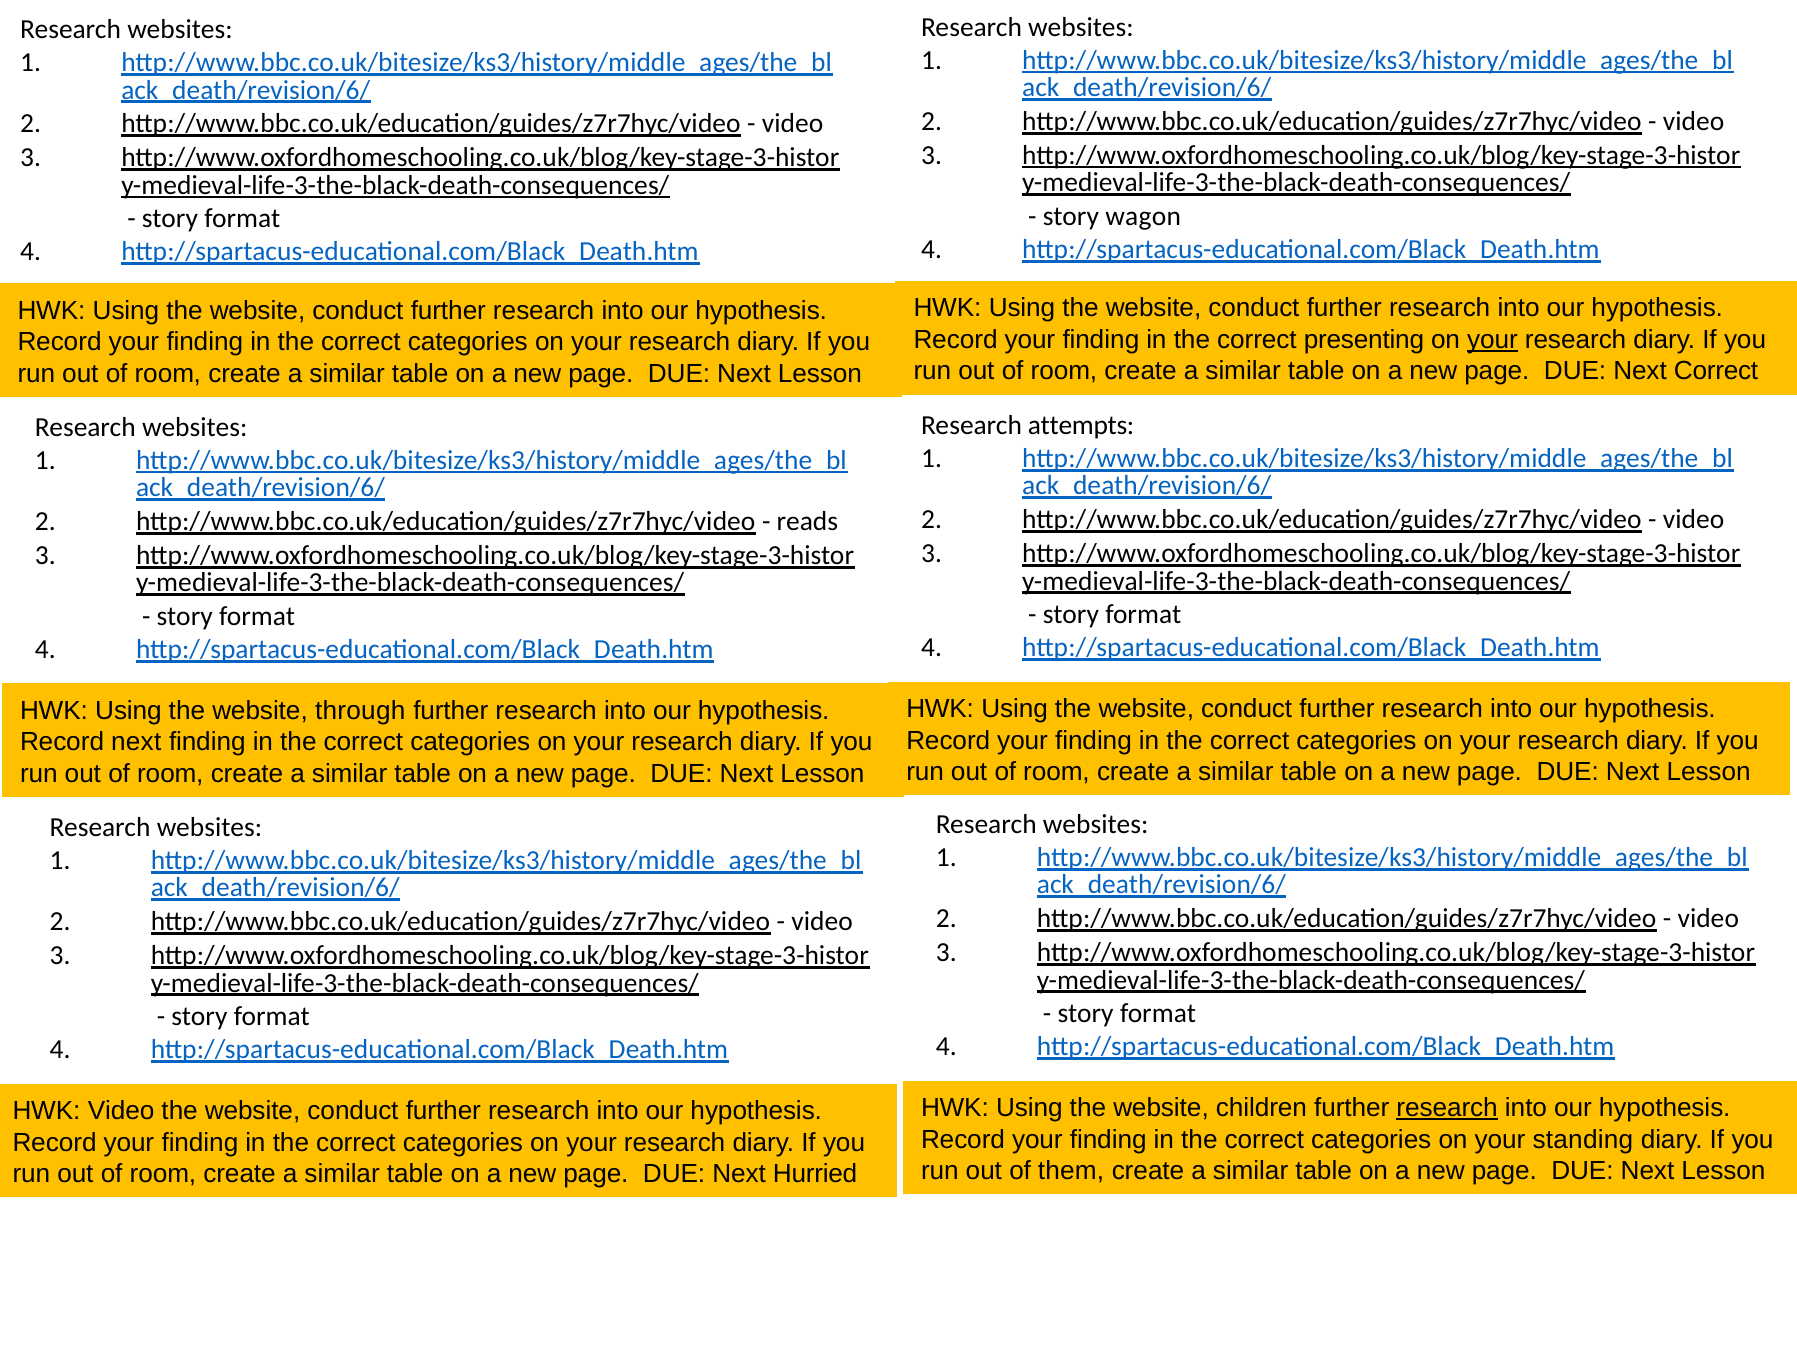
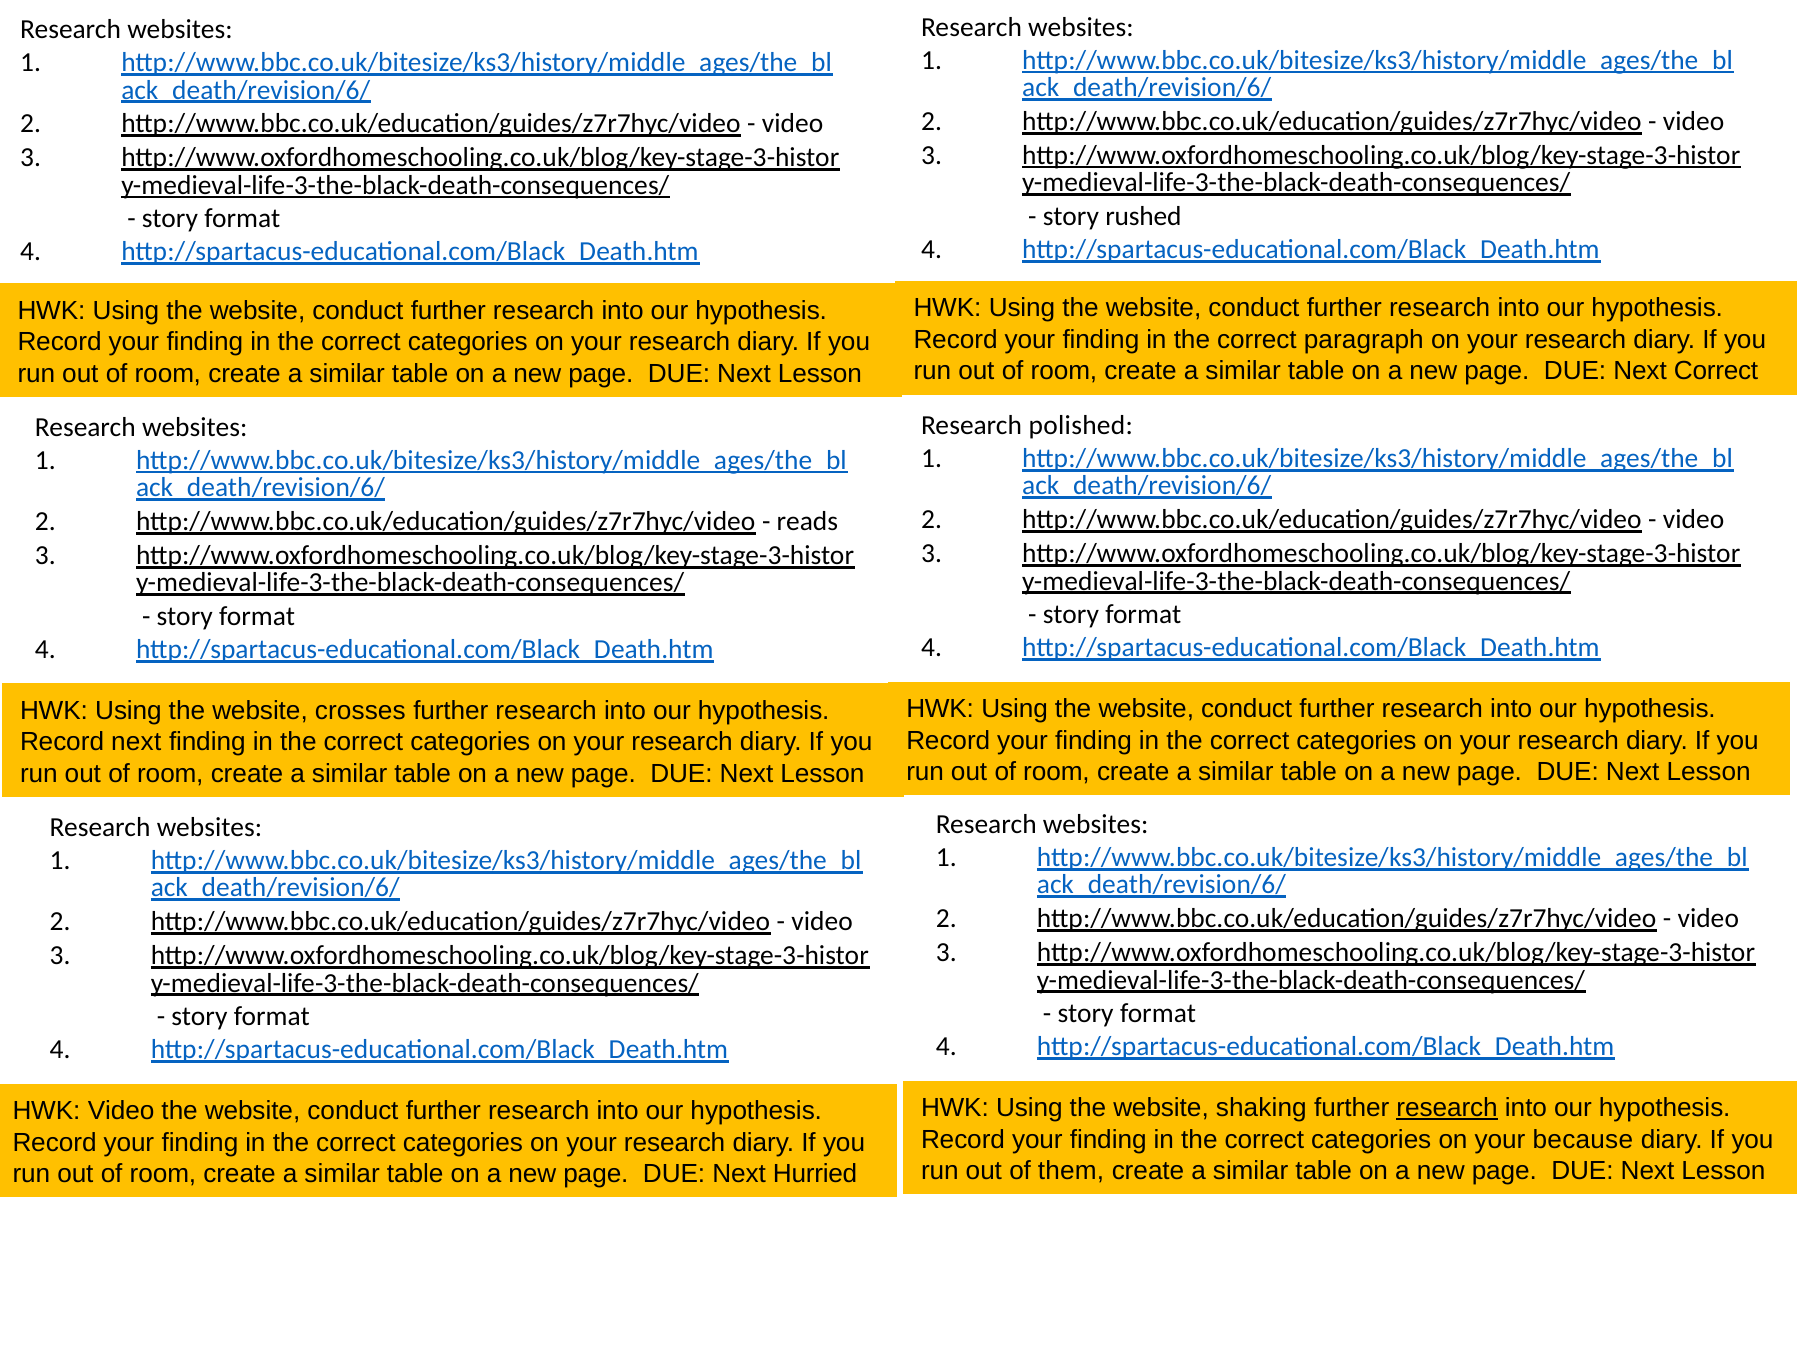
wagon: wagon -> rushed (1143, 216)
presenting: presenting -> paragraph (1364, 340)
your underline: present -> none (1493, 340)
attempts: attempts -> polished (1081, 425)
through: through -> crosses (360, 711)
children: children -> shaking (1261, 1108)
standing: standing -> because (1583, 1139)
